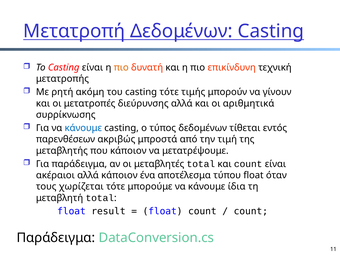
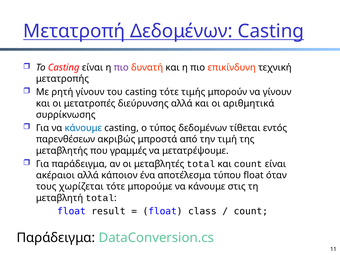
πιο colour: orange -> purple (121, 68)
ρητή ακόμη: ακόμη -> γίνουν (90, 92)
που κάποιον: κάποιον -> γραμμές (128, 151)
ίδια: ίδια -> στις (237, 187)
float count: count -> class (202, 211)
